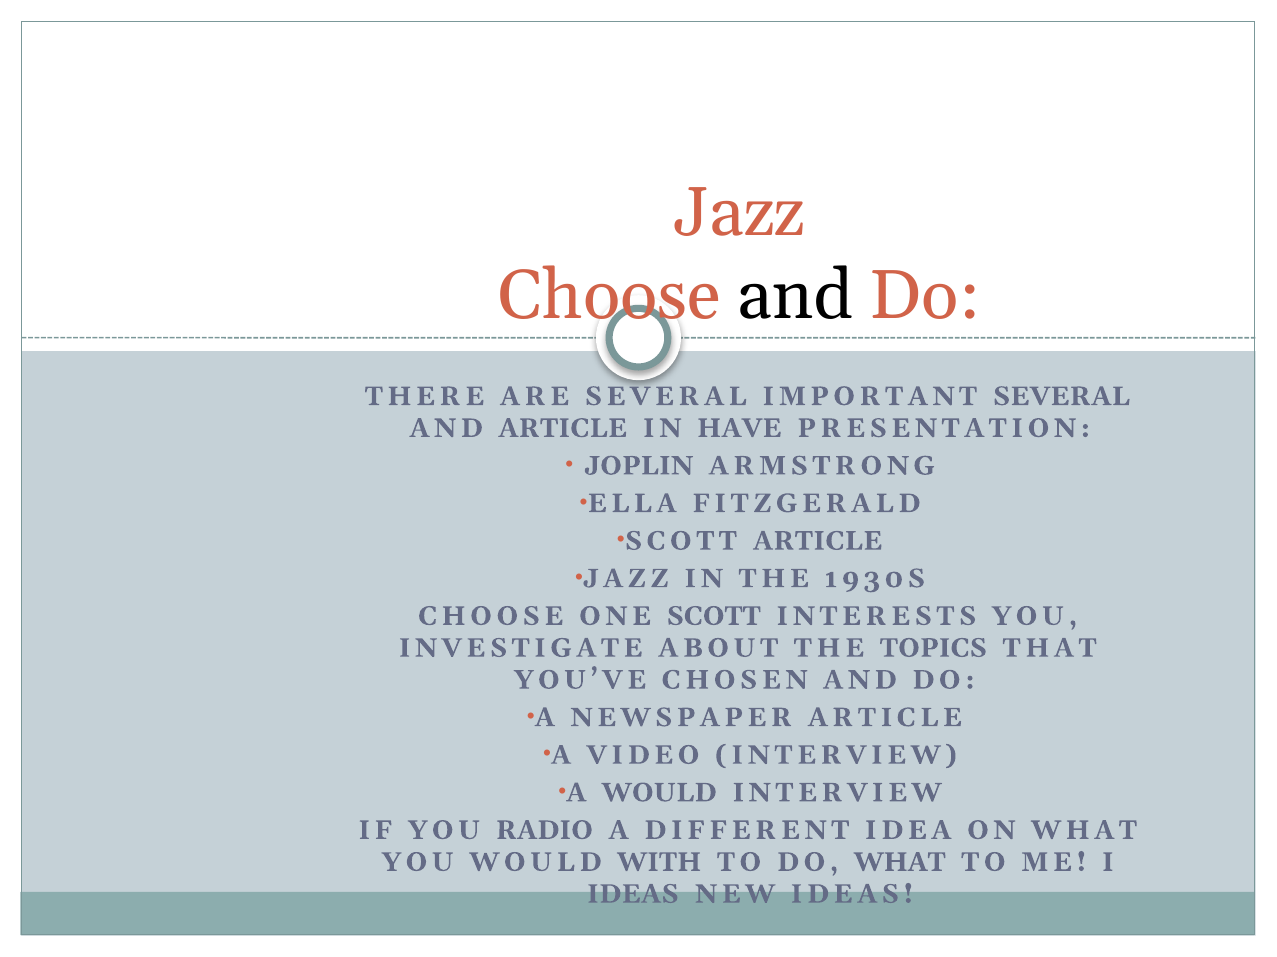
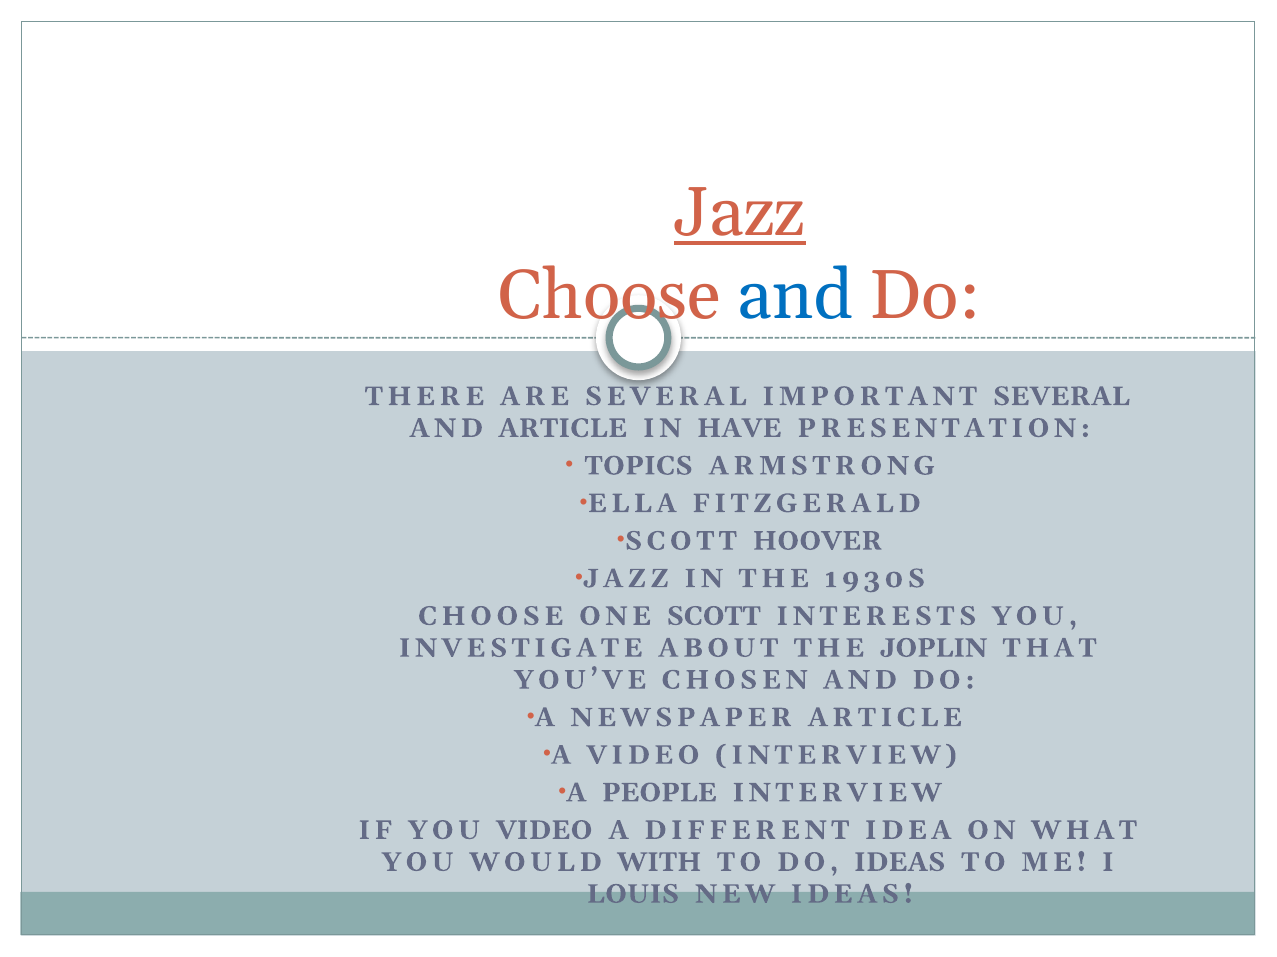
Jazz underline: none -> present (740, 213)
and colour: black -> blue (795, 296)
JOPLIN: JOPLIN -> TOPICS (639, 466)
SCOTT ARTICLE: ARTICLE -> HOOVER (818, 541)
TOPICS: TOPICS -> JOPLIN (934, 648)
A WOULD: WOULD -> PEOPLE (659, 793)
YOU RADIO: RADIO -> VIDEO (544, 831)
DO WHAT: WHAT -> IDEAS (900, 863)
IDEAS: IDEAS -> LOUIS (633, 895)
